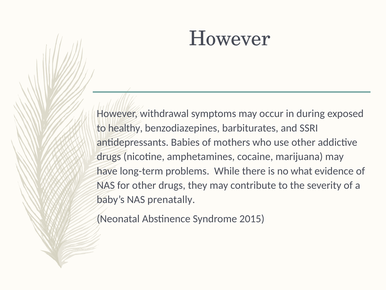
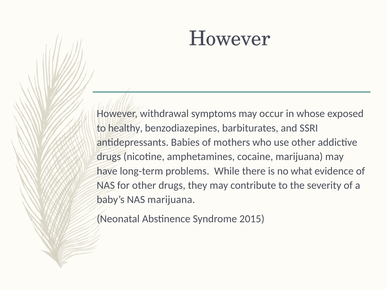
during: during -> whose (311, 113)
NAS prenatally: prenatally -> marijuana (171, 199)
